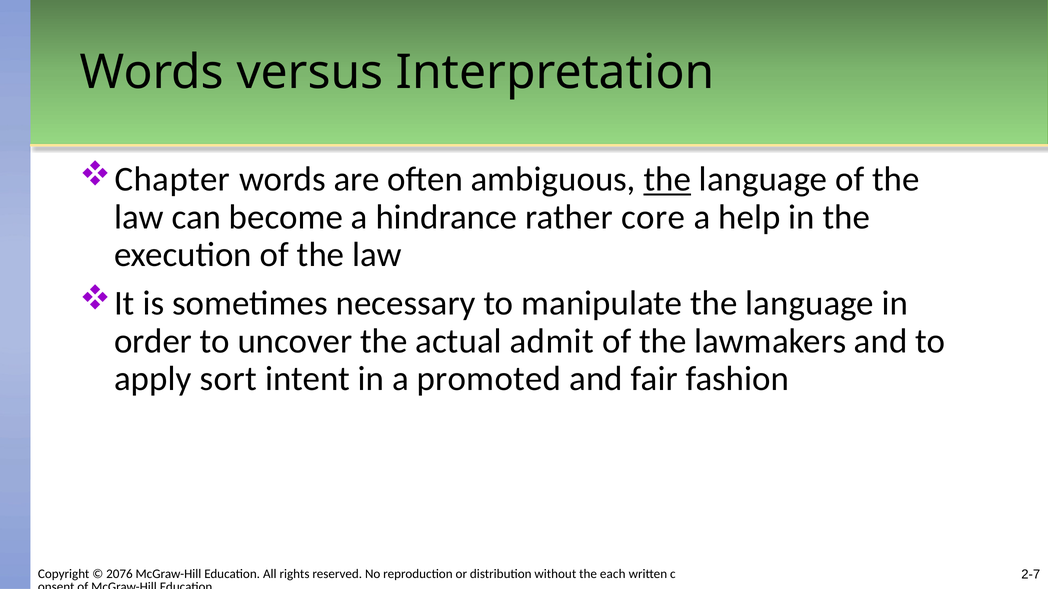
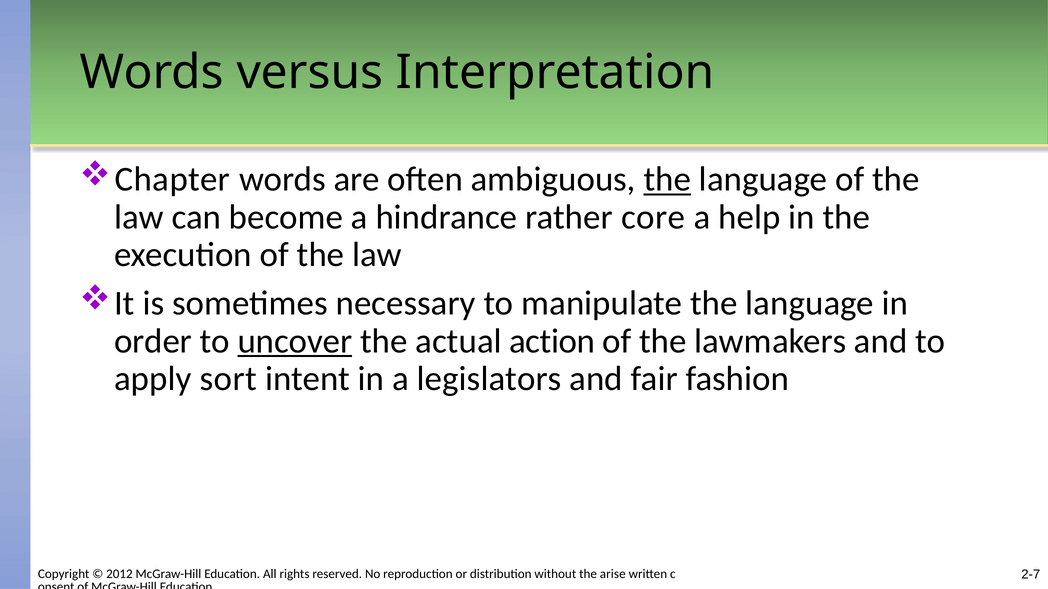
uncover underline: none -> present (295, 341)
admit: admit -> action (552, 341)
promoted: promoted -> legislators (489, 379)
2076: 2076 -> 2012 (119, 575)
each: each -> arise (613, 575)
